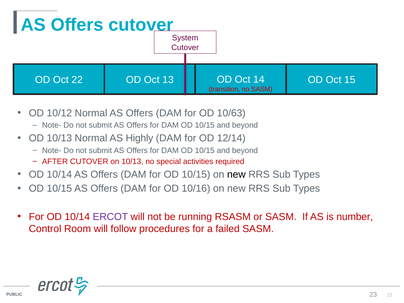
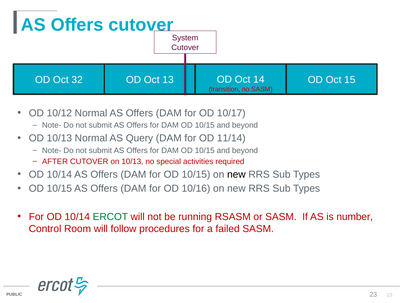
22: 22 -> 32 (77, 80)
10/63: 10/63 -> 10/17 (231, 113)
Highly: Highly -> Query (139, 138)
12/14: 12/14 -> 11/14 (231, 138)
ERCOT colour: purple -> green (110, 217)
